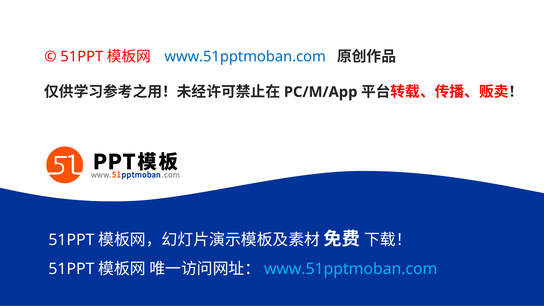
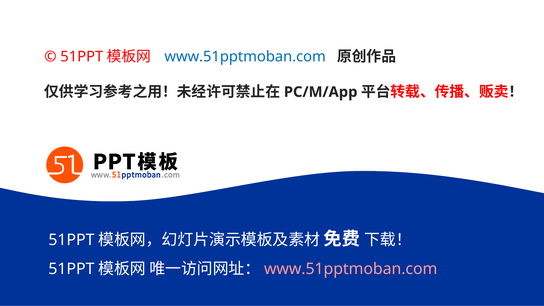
www.51pptmoban.com colour: light blue -> pink (351, 269)
